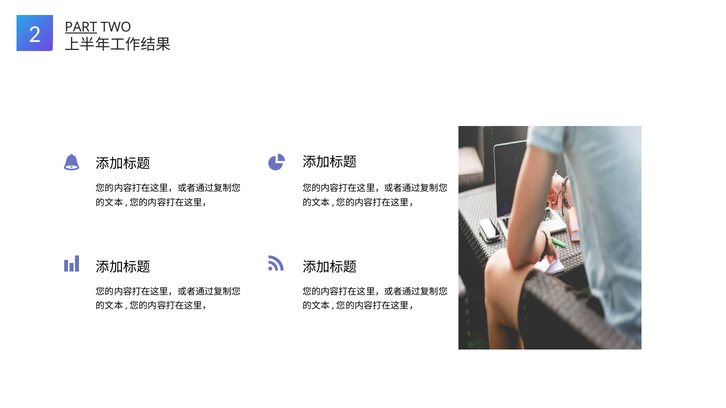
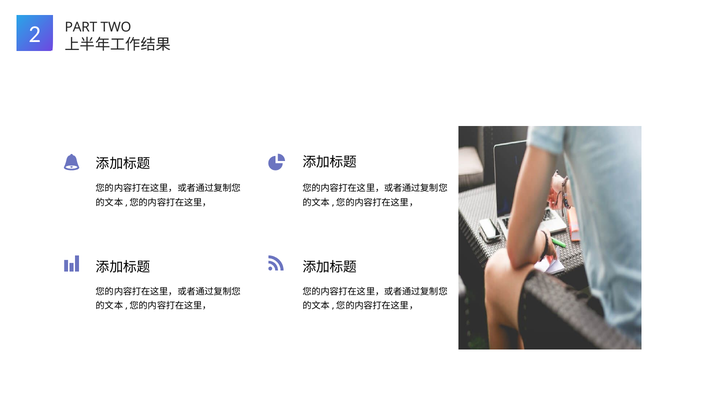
PART underline: present -> none (81, 27)
